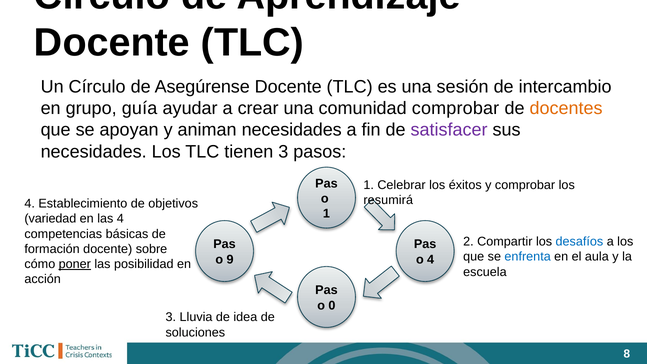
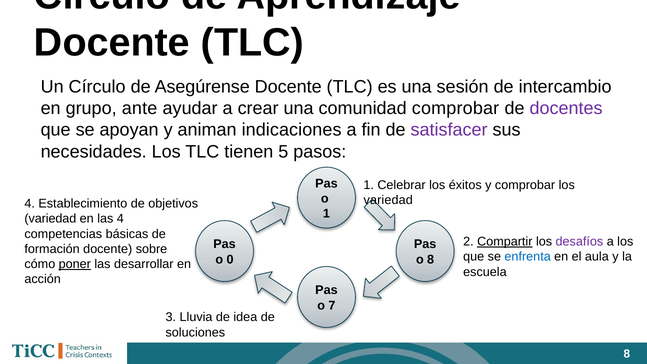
guía: guía -> ante (140, 108)
docentes colour: orange -> purple (566, 108)
animan necesidades: necesidades -> indicaciones (292, 130)
tienen 3: 3 -> 5 (283, 152)
resumirá: resumirá -> variedad (388, 200)
Compartir underline: none -> present (505, 242)
desafíos colour: blue -> purple (579, 242)
9: 9 -> 0 (230, 259)
4: 4 -> 8 (431, 259)
posibilidad: posibilidad -> desarrollar (144, 264)
0: 0 -> 7 (332, 305)
